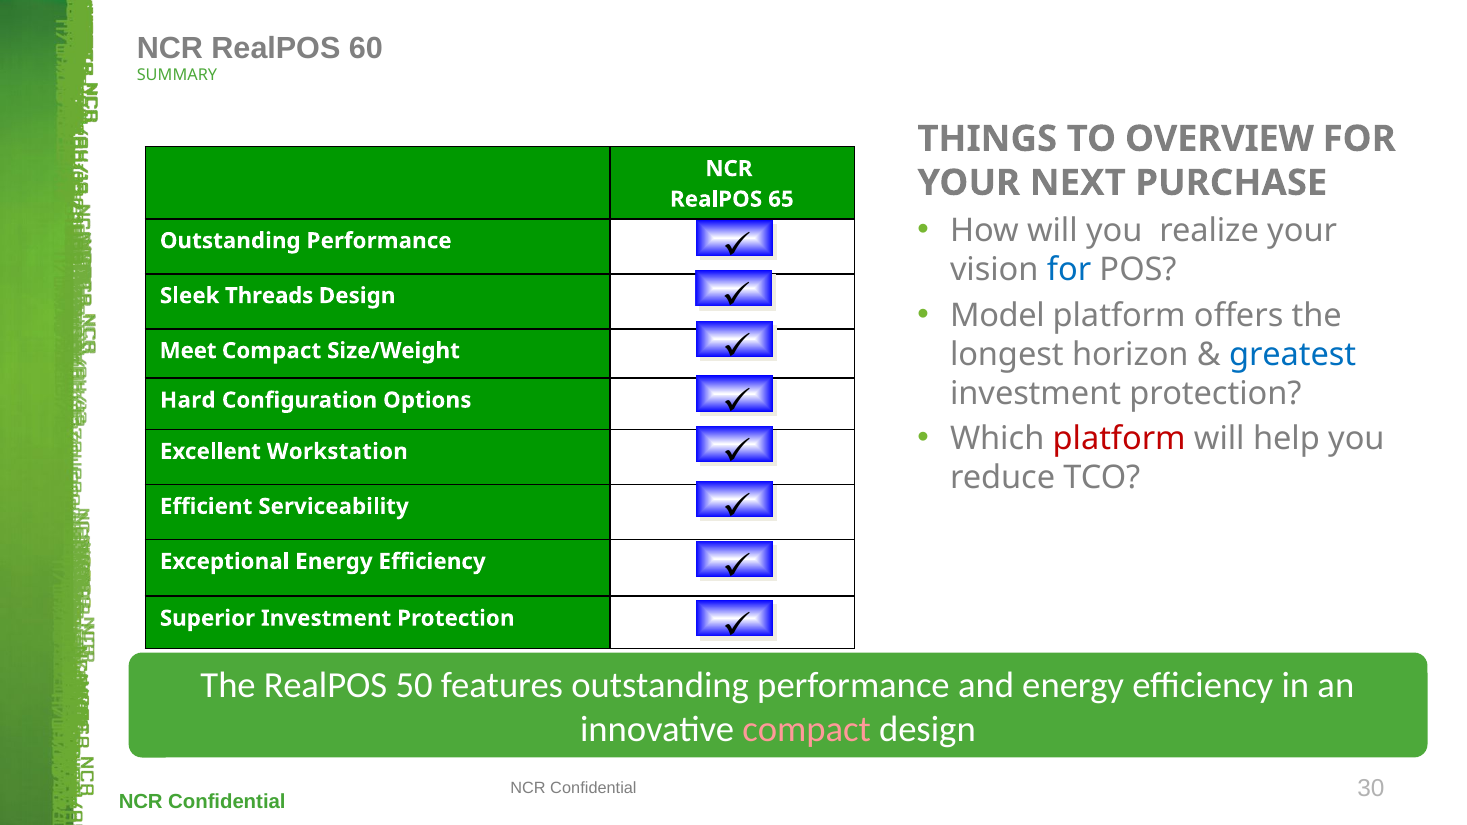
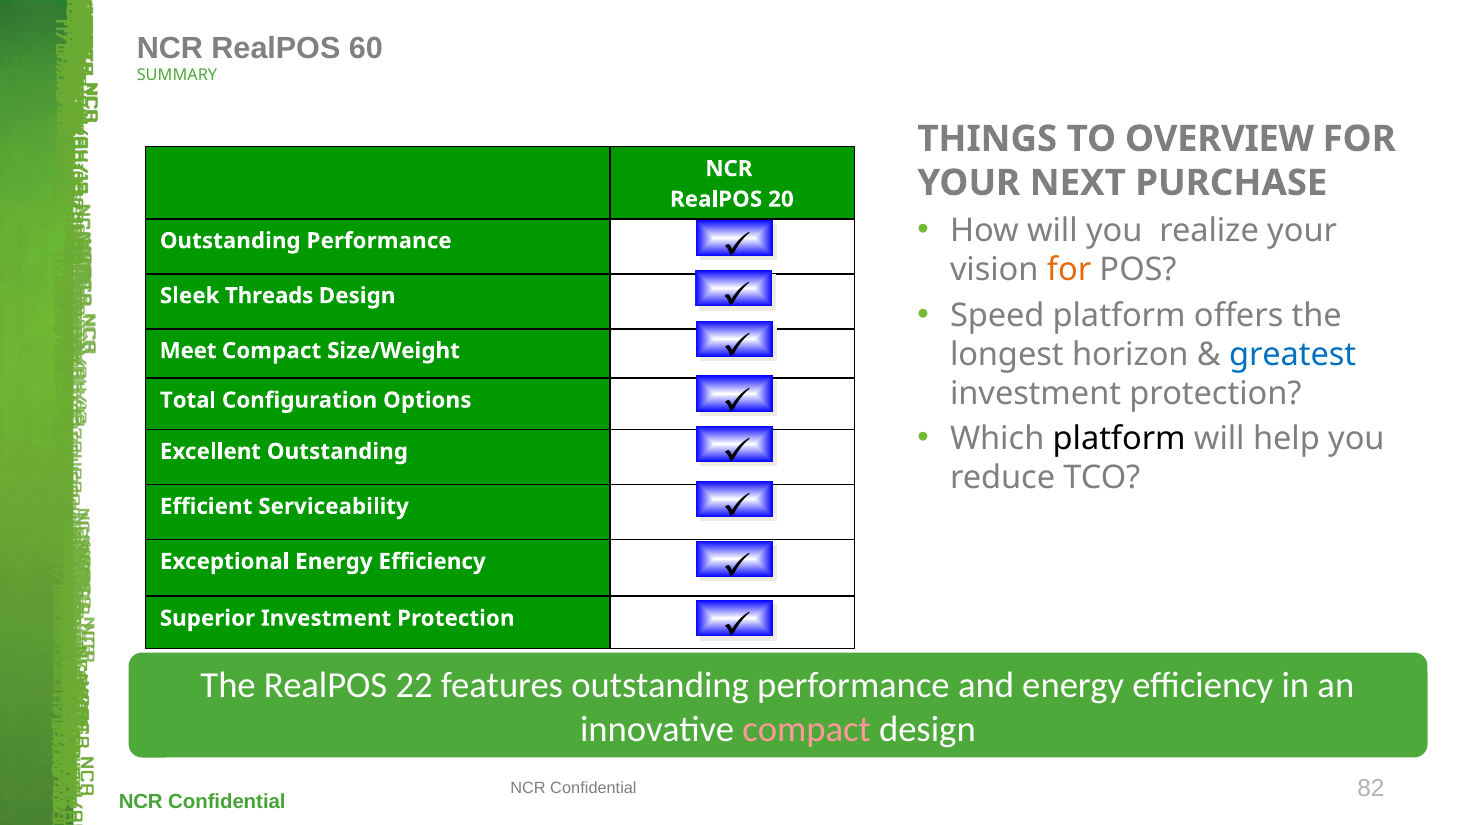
65: 65 -> 20 (781, 199)
for colour: blue -> orange (1069, 270)
Model: Model -> Speed (997, 315)
Hard: Hard -> Total (188, 400)
platform colour: red -> black (1119, 439)
Excellent Workstation: Workstation -> Outstanding (337, 452)
50: 50 -> 22 (414, 686)
30: 30 -> 82 (1371, 789)
